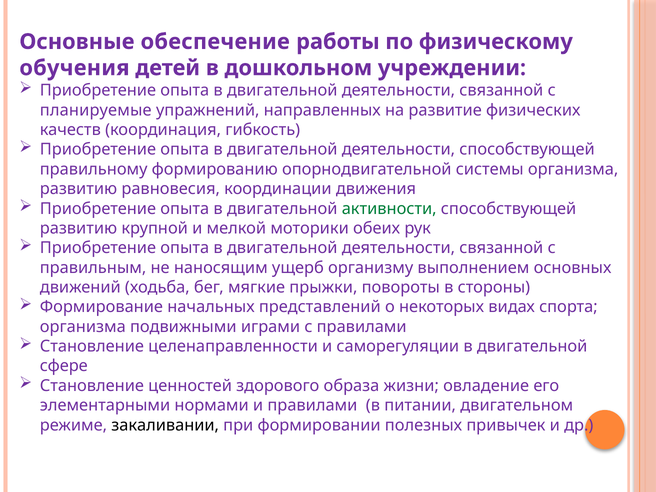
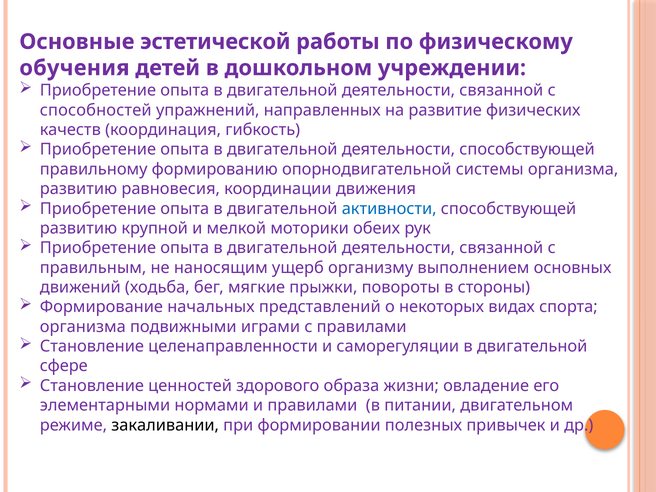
обеспечение: обеспечение -> эстетической (215, 42)
планируемые: планируемые -> способностей (96, 110)
активности colour: green -> blue (389, 209)
